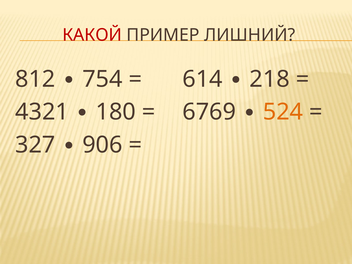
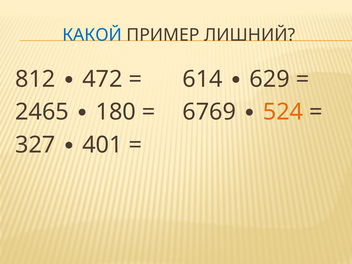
КАКОЙ colour: red -> blue (92, 35)
754: 754 -> 472 (102, 79)
218: 218 -> 629 (270, 79)
4321: 4321 -> 2465 (42, 112)
906: 906 -> 401 (102, 145)
